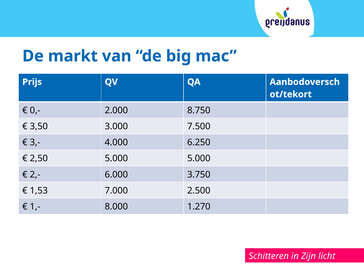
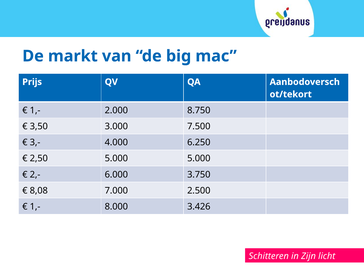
0,-: 0,- -> 1,- (35, 110)
1,53: 1,53 -> 8,08 (39, 191)
1.270: 1.270 -> 3.426 (199, 207)
